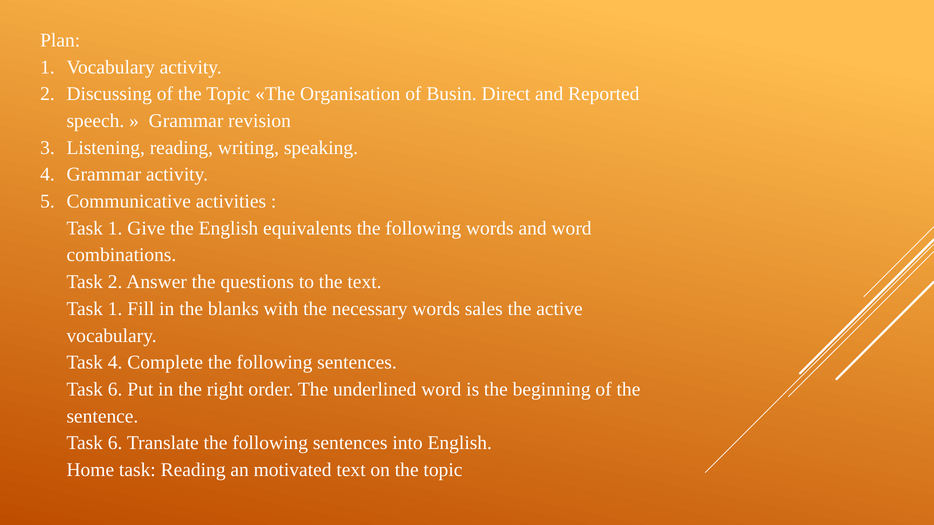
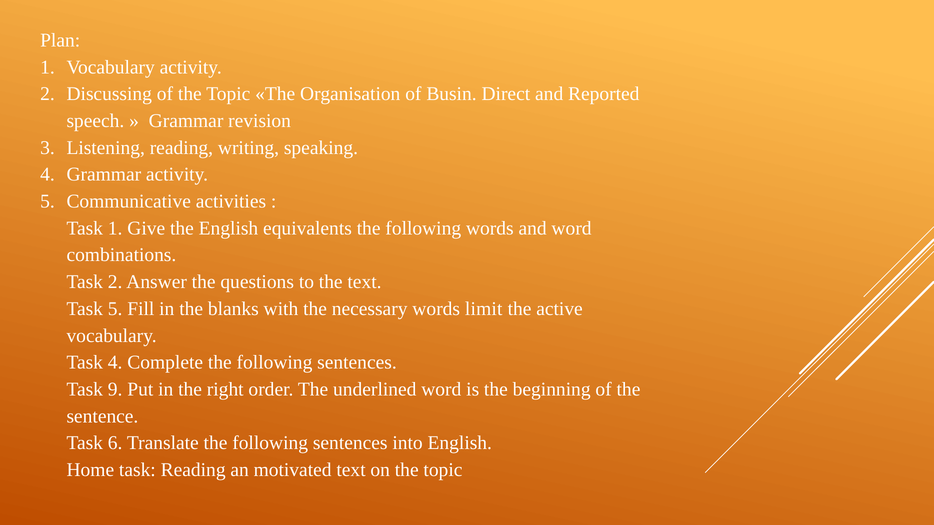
1: 1 -> 5 (115, 309)
sales: sales -> limit (484, 309)
6: 6 -> 9 (115, 390)
